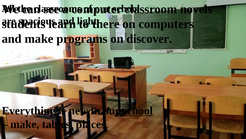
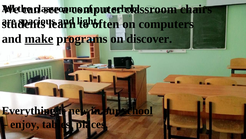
novels: novels -> chairs (196, 9)
there: there -> often (106, 24)
make underline: none -> present (39, 39)
make: make -> enjoy (25, 124)
